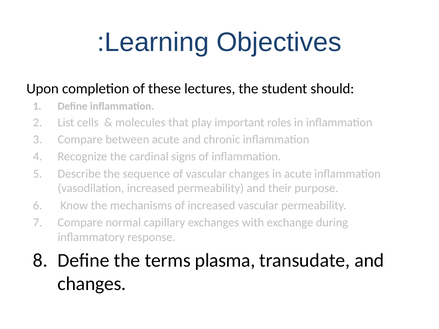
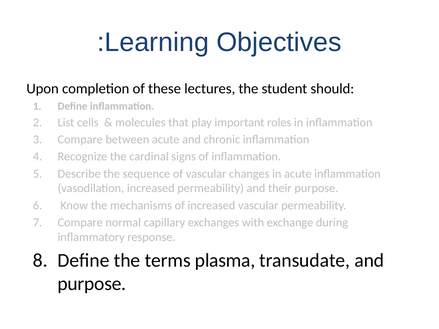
changes: changes -> purpose (92, 284)
